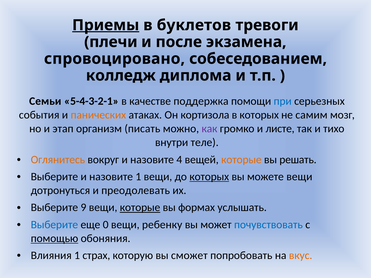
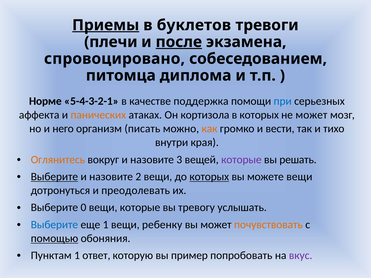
после underline: none -> present (179, 42)
колледж: колледж -> питомца (121, 76)
Семьи: Семьи -> Норме (45, 101)
события: события -> аффекта (39, 115)
не самим: самим -> может (311, 115)
этап: этап -> него (63, 129)
как colour: purple -> orange (209, 129)
листе: листе -> вести (280, 129)
теле: теле -> края (205, 143)
4: 4 -> 3 (179, 160)
которые colour: orange -> purple (241, 160)
Выберите underline: none -> present (54, 177)
назовите 1: 1 -> 2 (138, 177)
9: 9 -> 0 (83, 208)
которые underline: present -> none (140, 208)
формах: формах -> тревогу (197, 208)
еще 0: 0 -> 1 (106, 225)
почувствовать colour: blue -> orange (268, 225)
Влияния: Влияния -> Пунктам (51, 256)
страх: страх -> ответ (96, 256)
сможет: сможет -> пример (189, 256)
вкус colour: orange -> purple (301, 256)
